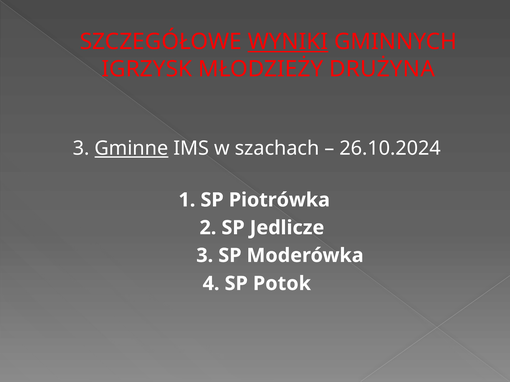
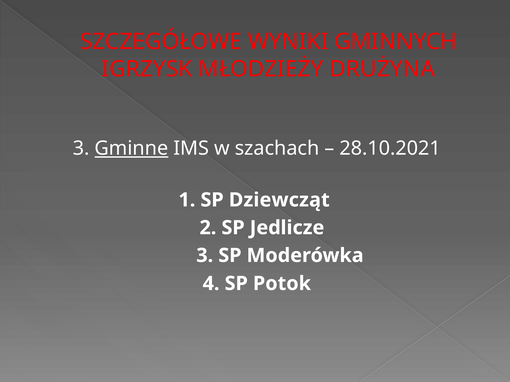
WYNIKI underline: present -> none (288, 42)
26.10.2024: 26.10.2024 -> 28.10.2021 (390, 149)
Piotrówka: Piotrówka -> Dziewcząt (279, 200)
